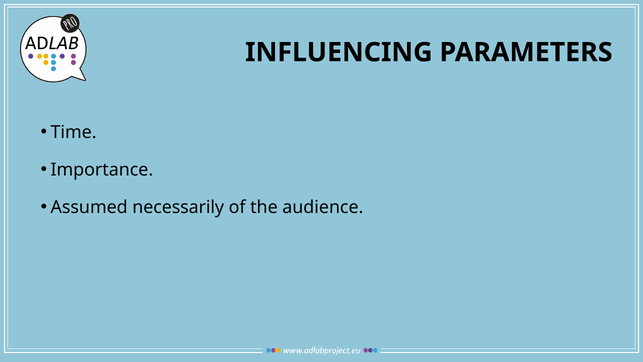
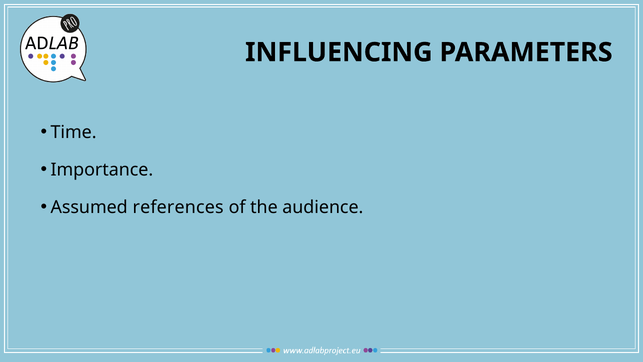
necessarily: necessarily -> references (178, 207)
